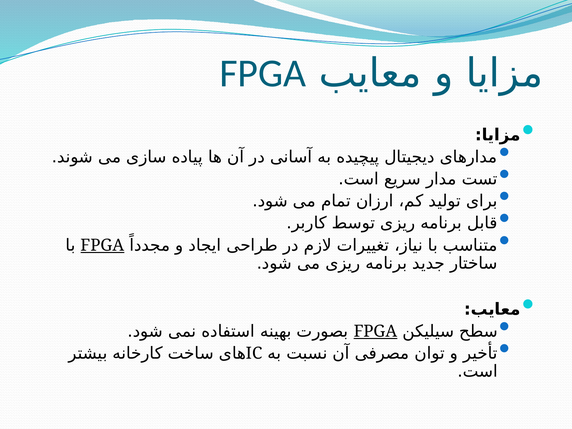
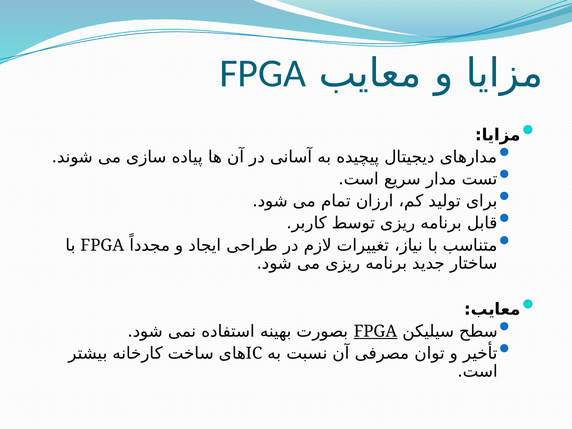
FPGA underline: present -> none (102, 245)
